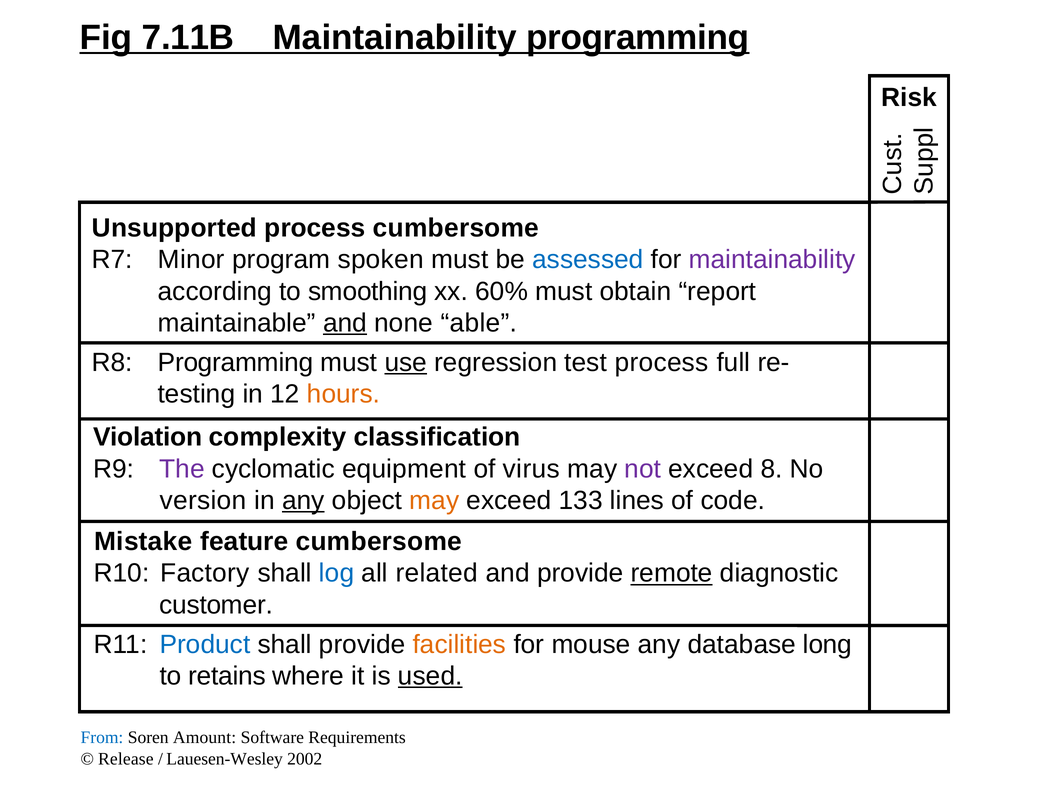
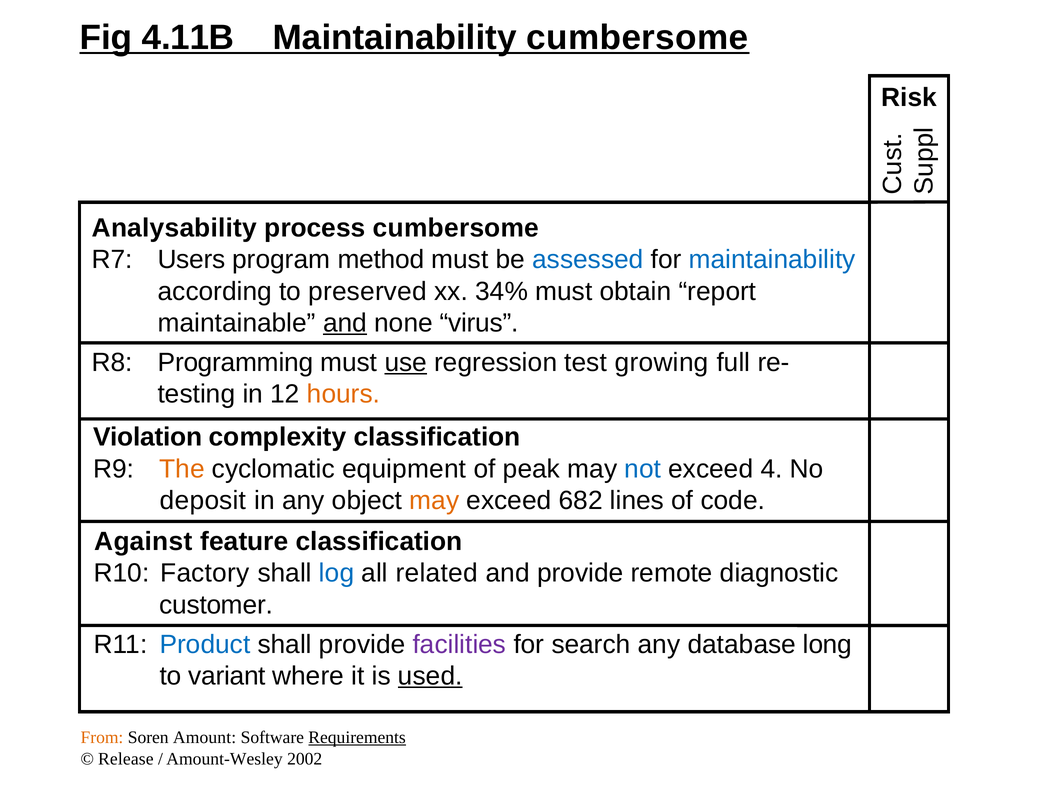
7.11B: 7.11B -> 4.11B (188, 38)
Maintainability programming: programming -> cumbersome (637, 38)
Unsupported: Unsupported -> Analysability (174, 228)
Minor: Minor -> Users (192, 260)
spoken: spoken -> method (381, 260)
maintainability colour: purple -> blue (772, 260)
smoothing: smoothing -> preserved (368, 291)
60%: 60% -> 34% (502, 291)
able: able -> virus (479, 323)
test process: process -> growing (662, 362)
The colour: purple -> orange (182, 469)
virus: virus -> peak (531, 469)
not colour: purple -> blue (643, 469)
8: 8 -> 4 (771, 469)
version: version -> deposit (203, 500)
any underline: present -> none (303, 500)
133: 133 -> 682 (581, 500)
Mistake: Mistake -> Against (143, 541)
feature cumbersome: cumbersome -> classification (379, 541)
remote underline: present -> none (672, 573)
facilities colour: orange -> purple (459, 644)
mouse: mouse -> search (591, 644)
retains: retains -> variant (227, 676)
From colour: blue -> orange (102, 737)
Requirements underline: none -> present (357, 737)
Lauesen-Wesley: Lauesen-Wesley -> Amount-Wesley (225, 758)
